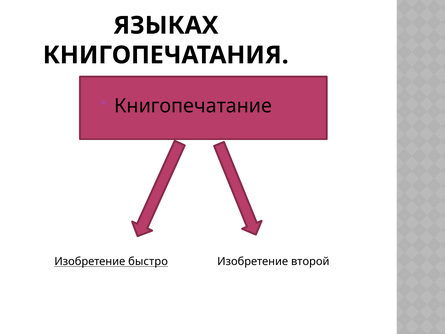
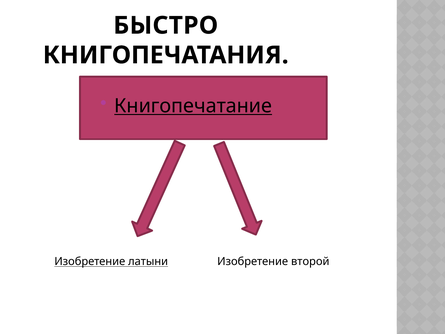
ЯЗЫКАХ: ЯЗЫКАХ -> БЫСТРО (166, 25)
Книгопечатание underline: none -> present (193, 106)
быстро: быстро -> латыни (148, 261)
